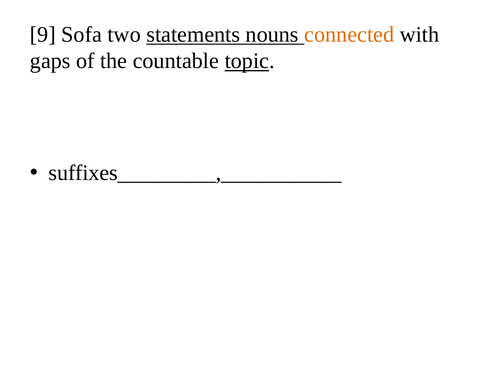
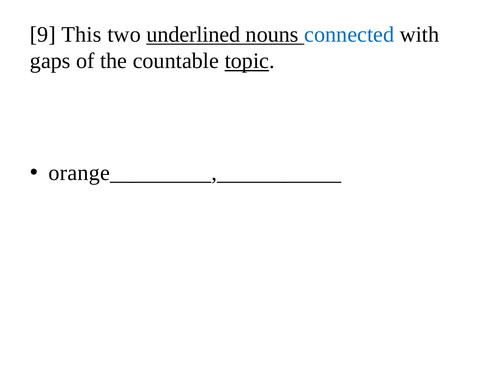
Sofa: Sofa -> This (82, 34)
statements: statements -> underlined (193, 34)
connected colour: orange -> blue (349, 34)
suffixes_________,___________: suffixes_________,___________ -> orange_________,___________ (195, 173)
